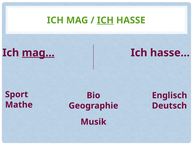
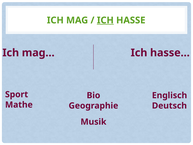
mag… underline: present -> none (38, 53)
